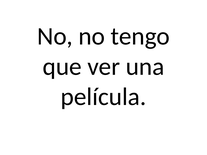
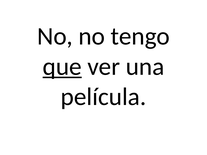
que underline: none -> present (62, 67)
